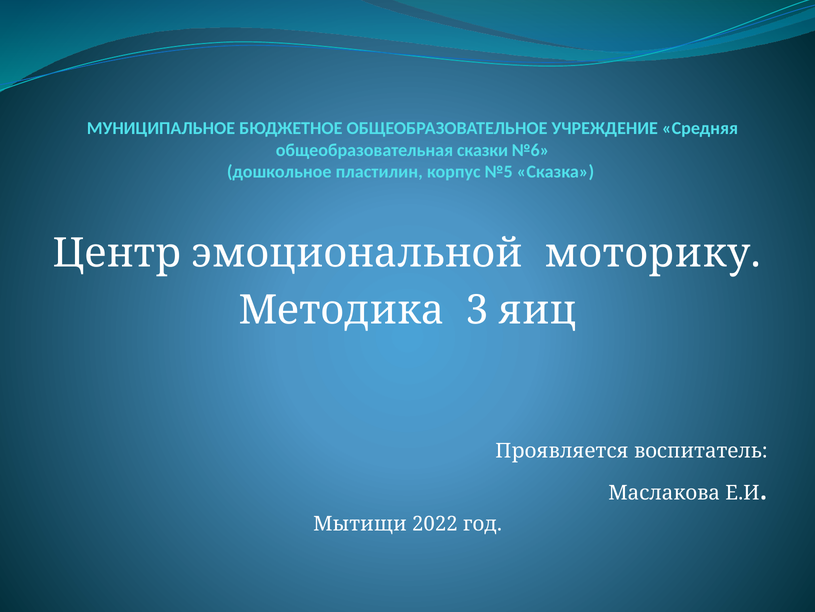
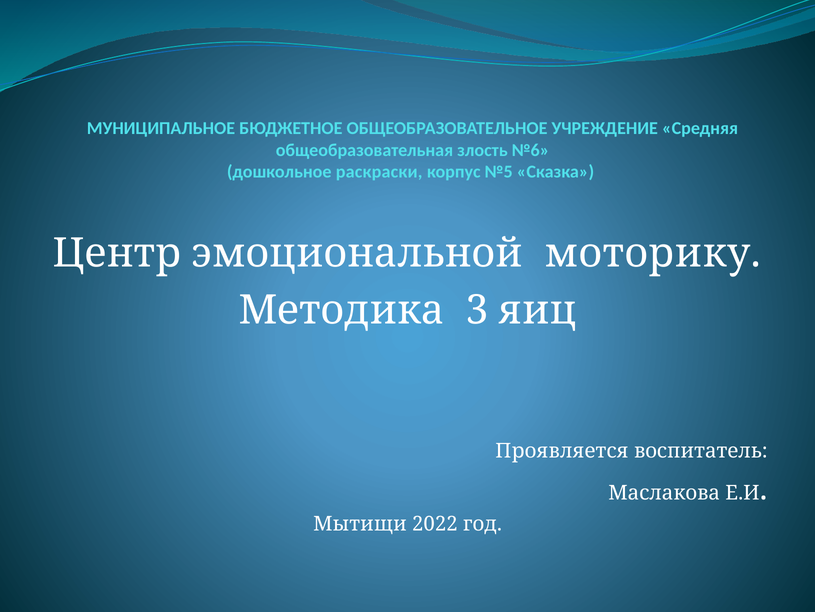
сказки: сказки -> злость (482, 150)
пластилин: пластилин -> раскраски (379, 172)
